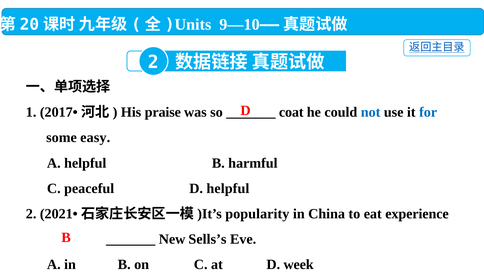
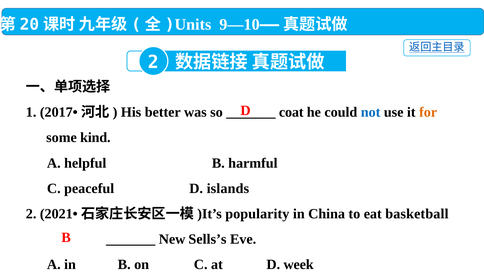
praise: praise -> better (163, 112)
for colour: blue -> orange (428, 112)
easy: easy -> kind (95, 138)
D helpful: helpful -> islands (228, 189)
experience: experience -> basketball (417, 214)
